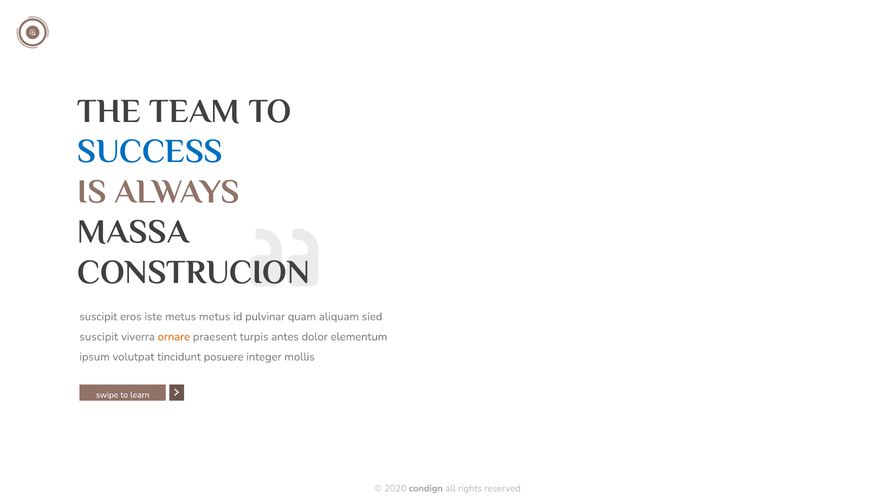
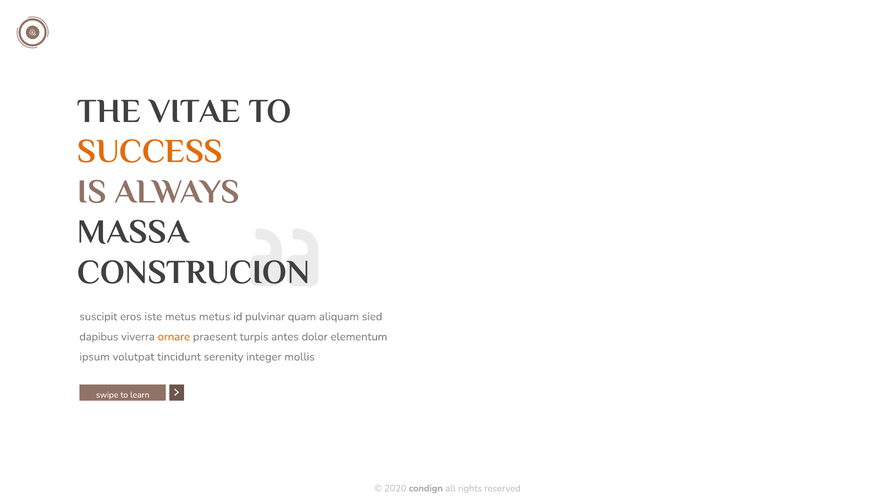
TEAM: TEAM -> VITAE (195, 111)
SUCCESS colour: blue -> orange (150, 151)
suscipit: suscipit -> dapibus (99, 337)
posuere: posuere -> serenity (224, 357)
